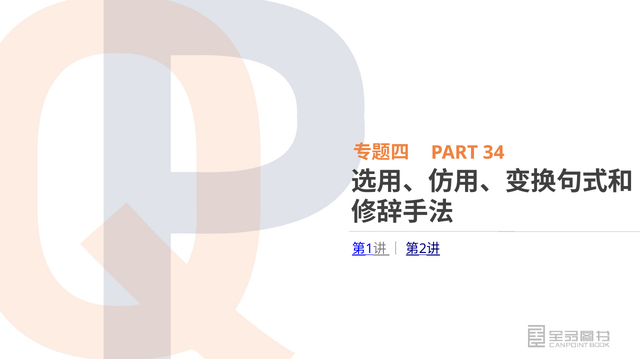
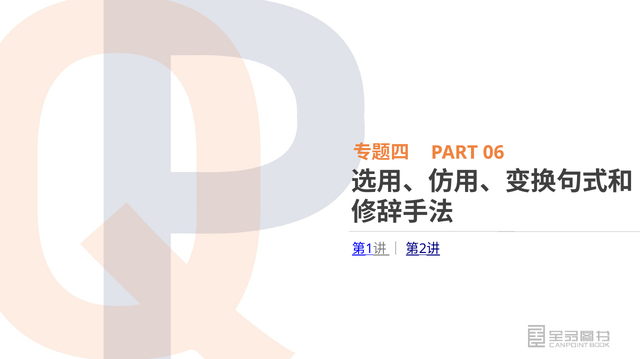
34: 34 -> 06 (494, 152)
